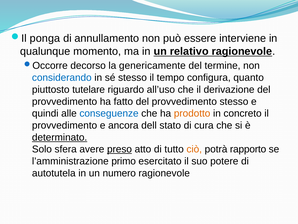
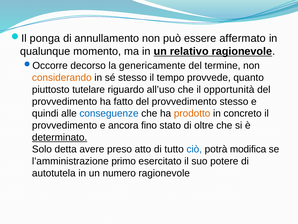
interviene: interviene -> affermato (243, 38)
considerando colour: blue -> orange (62, 77)
configura: configura -> provvede (209, 77)
derivazione: derivazione -> opportunità (229, 89)
dell: dell -> fino (149, 125)
cura: cura -> oltre (204, 125)
sfera: sfera -> detta (66, 149)
preso underline: present -> none (119, 149)
ciò colour: orange -> blue (194, 149)
rapporto: rapporto -> modifica (248, 149)
